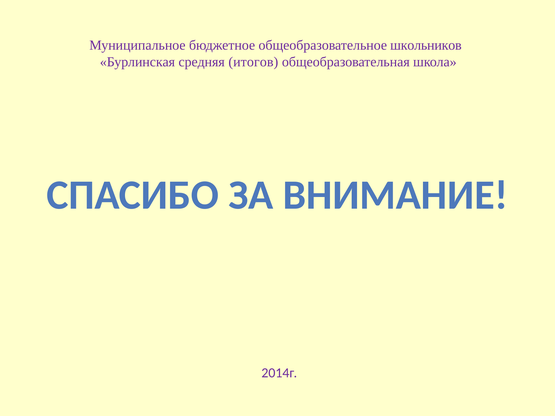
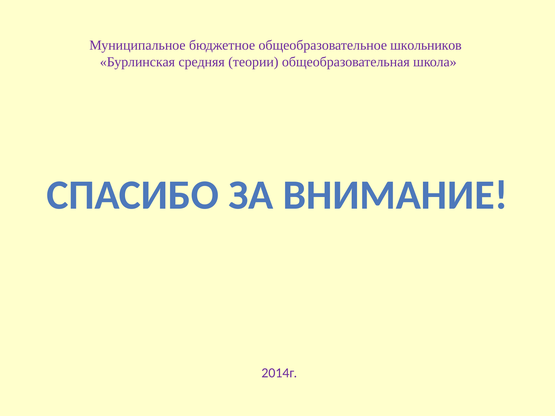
итогов: итогов -> теории (253, 62)
